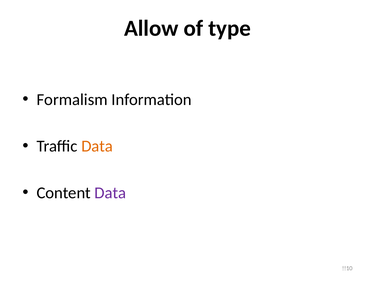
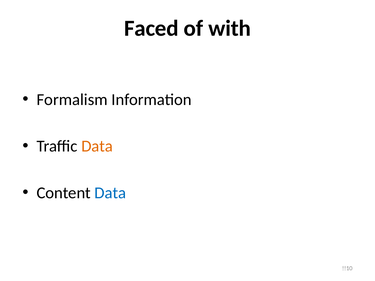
Allow: Allow -> Faced (151, 28)
type: type -> with (230, 28)
Data colour: purple -> blue (110, 193)
